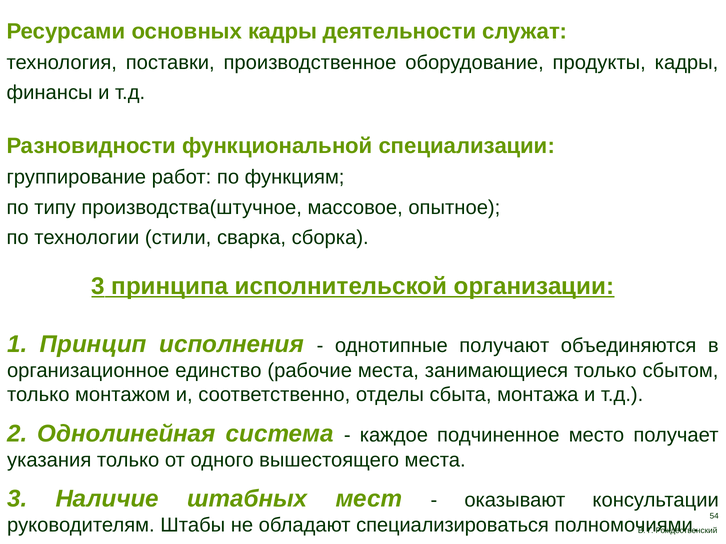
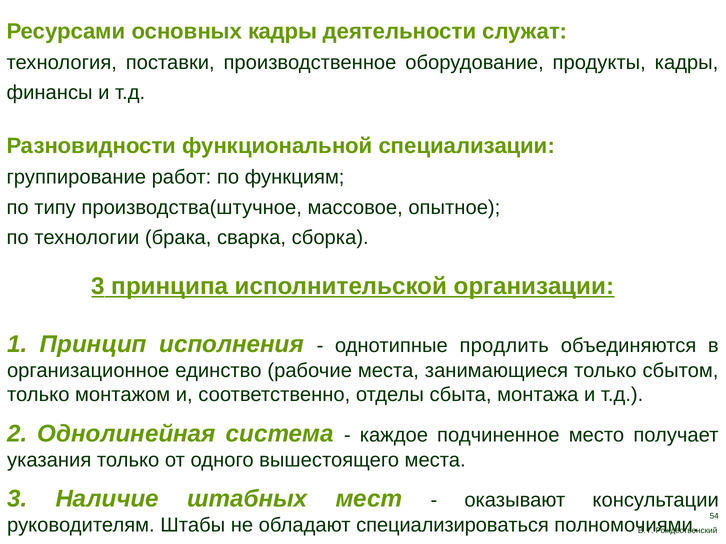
стили: стили -> брака (178, 238)
получают: получают -> продлить (504, 346)
